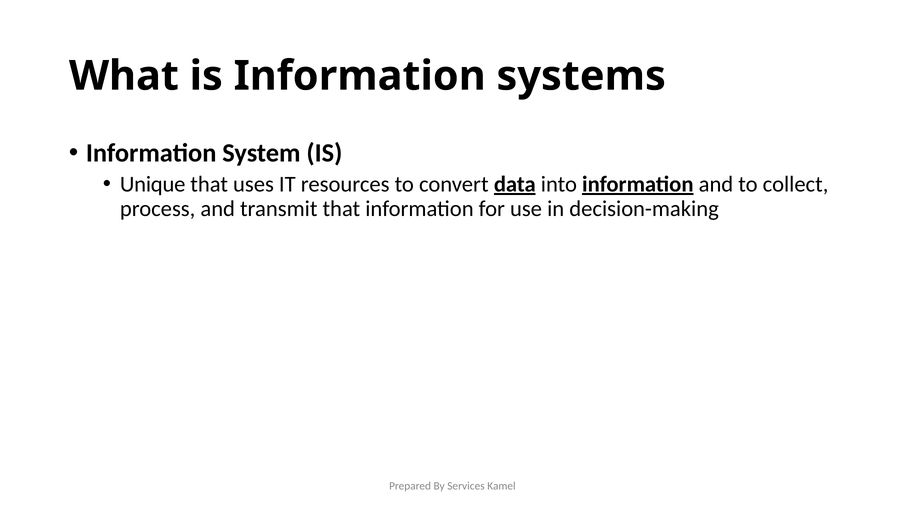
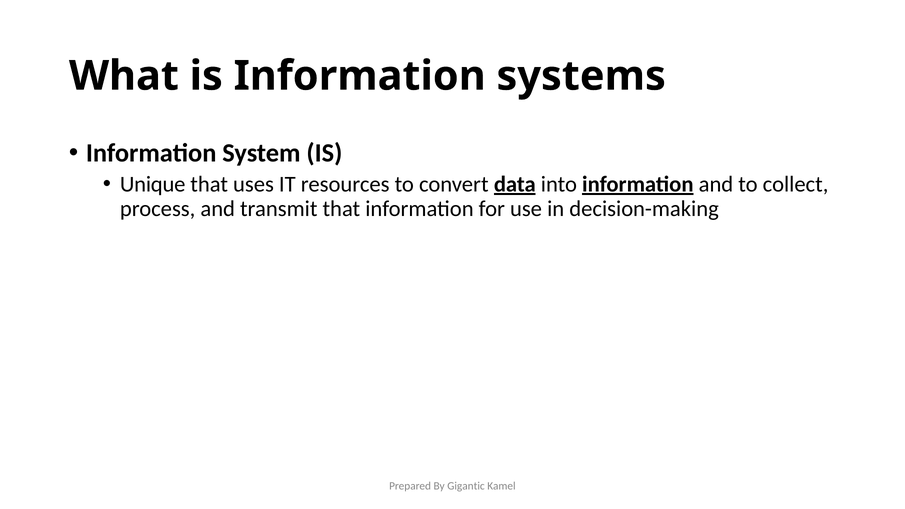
Services: Services -> Gigantic (466, 486)
